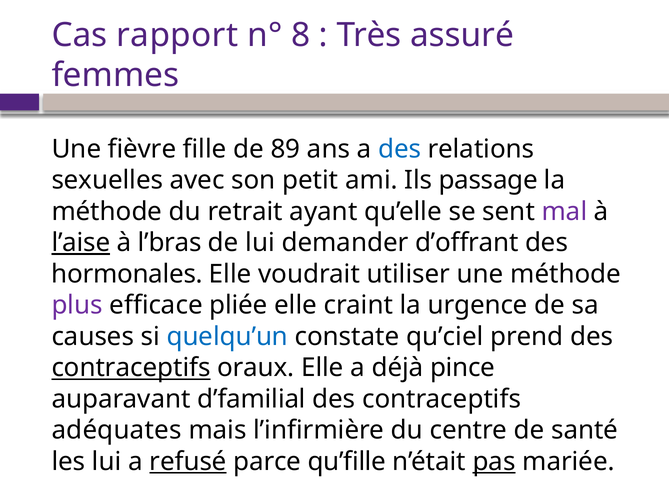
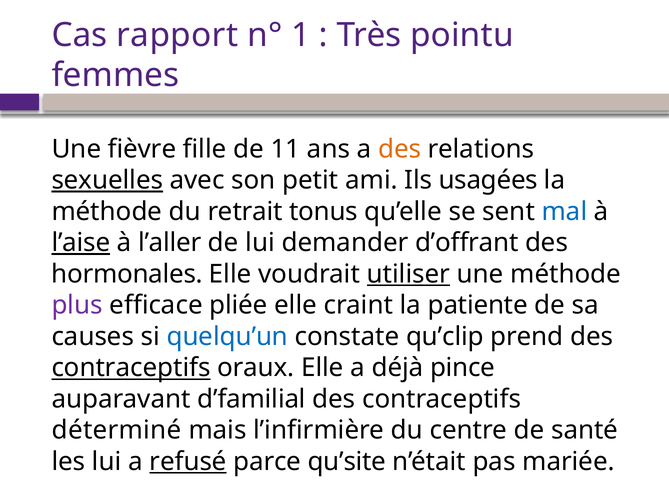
8: 8 -> 1 (301, 35)
assuré: assuré -> pointu (462, 35)
89: 89 -> 11 (285, 149)
des colour: blue -> orange (400, 149)
sexuelles underline: none -> present (107, 180)
passage: passage -> usagées (488, 180)
ayant: ayant -> tonus (324, 211)
mal colour: purple -> blue (564, 211)
l’bras: l’bras -> l’aller (170, 243)
utiliser underline: none -> present (408, 274)
urgence: urgence -> patiente (478, 305)
qu’ciel: qu’ciel -> qu’clip (445, 336)
adéquates: adéquates -> déterminé (117, 430)
qu’fille: qu’fille -> qu’site (347, 461)
pas underline: present -> none (494, 461)
